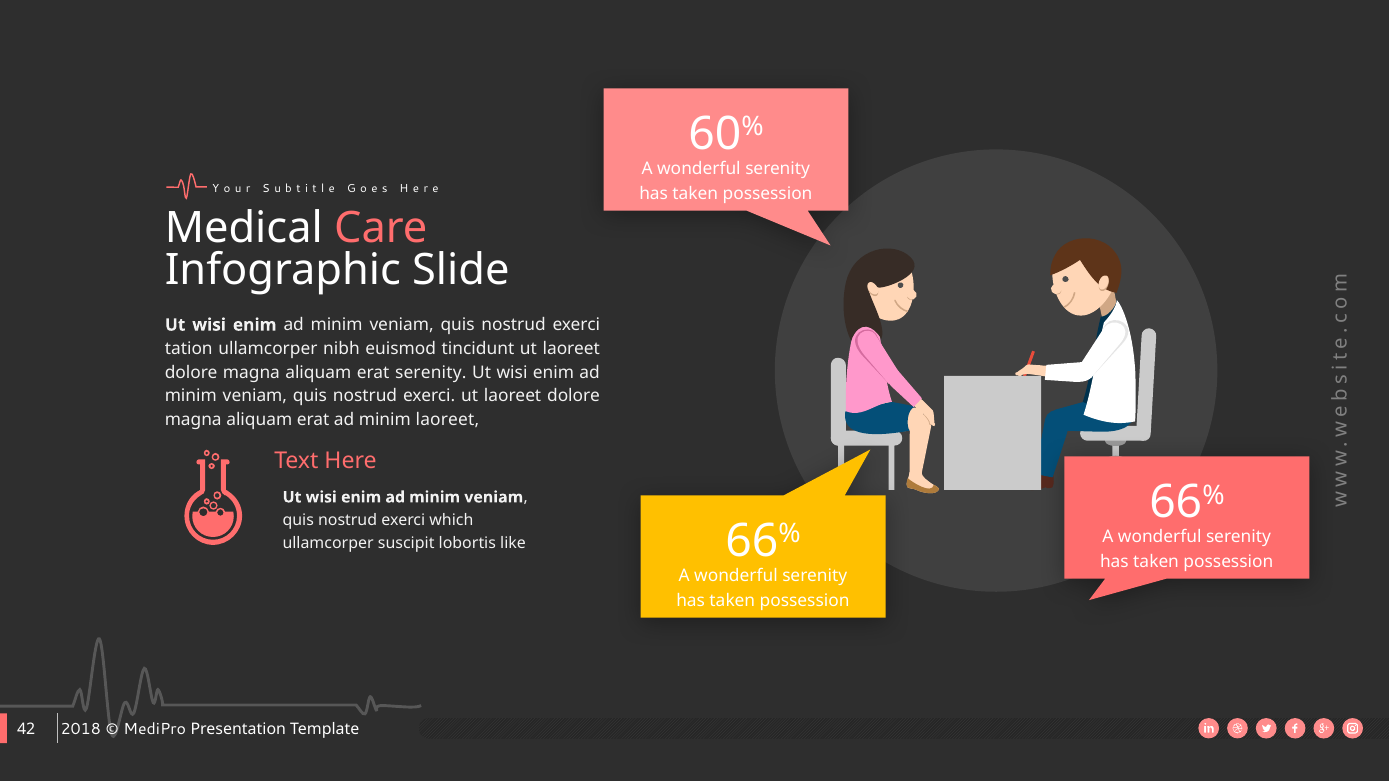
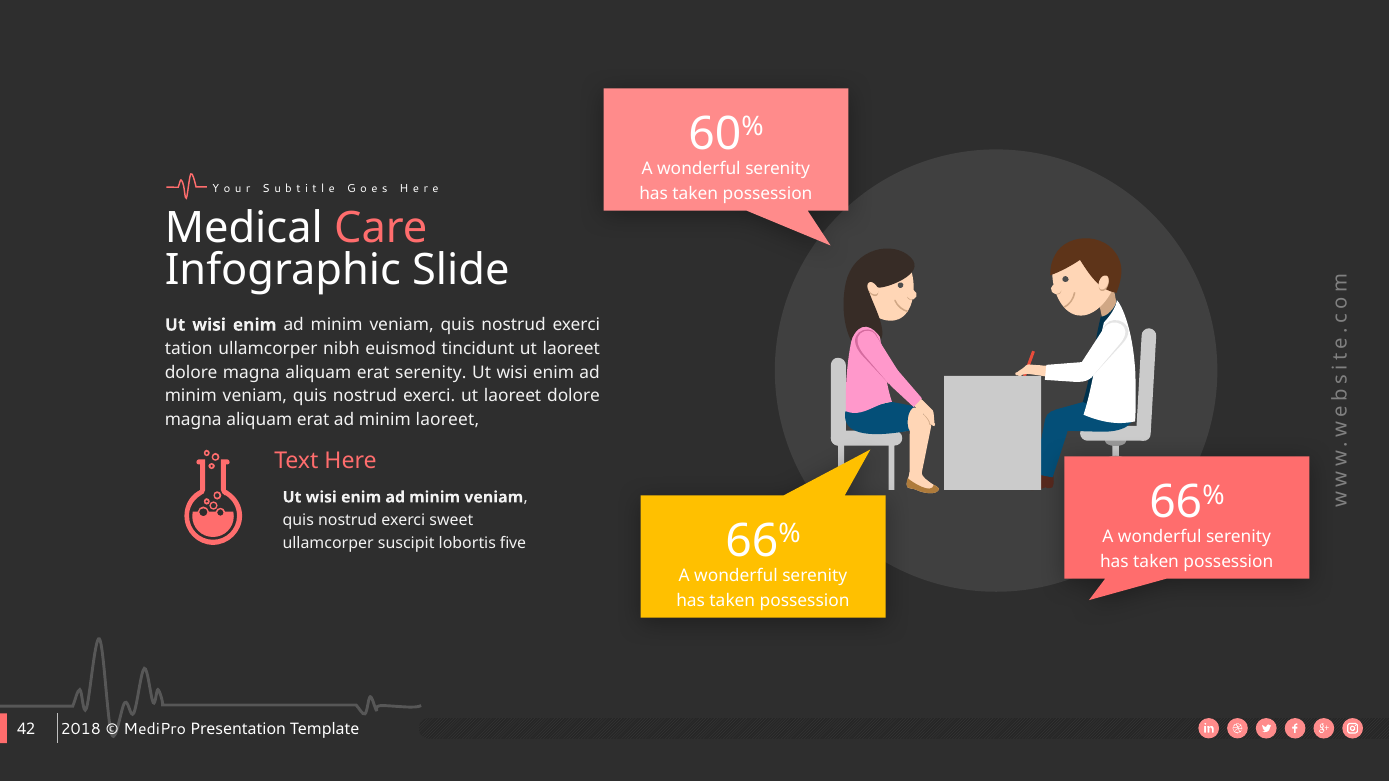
which: which -> sweet (451, 520)
like: like -> five (513, 543)
